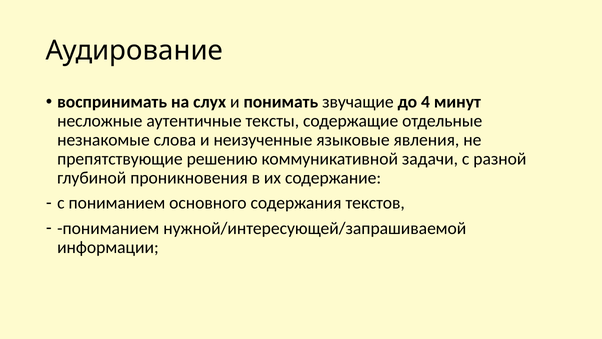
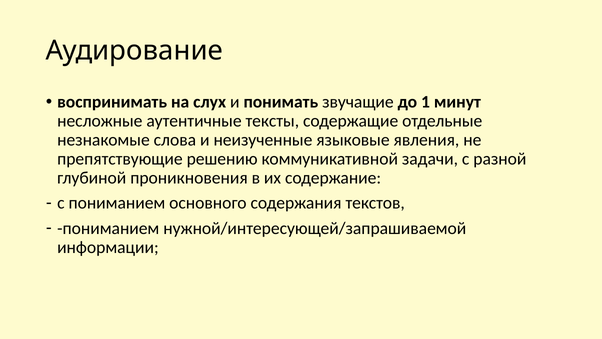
4: 4 -> 1 (426, 102)
